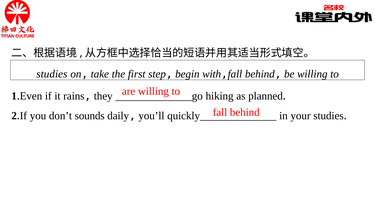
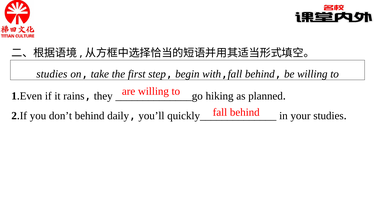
don’t sounds: sounds -> behind (90, 116)
